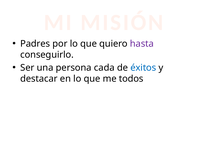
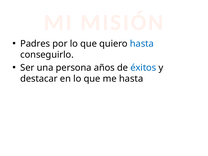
hasta colour: purple -> blue (142, 44)
cada: cada -> años (104, 68)
me todos: todos -> hasta (131, 79)
